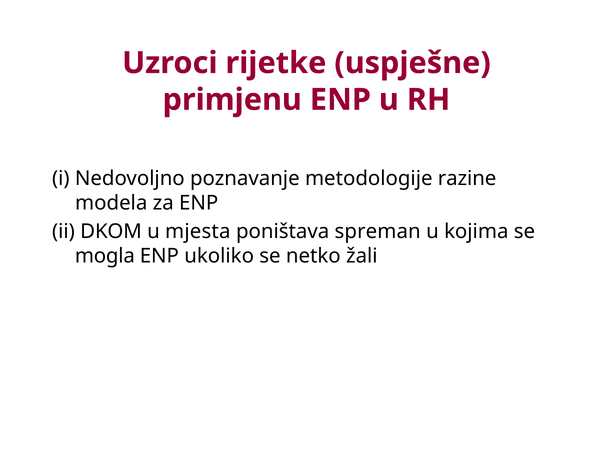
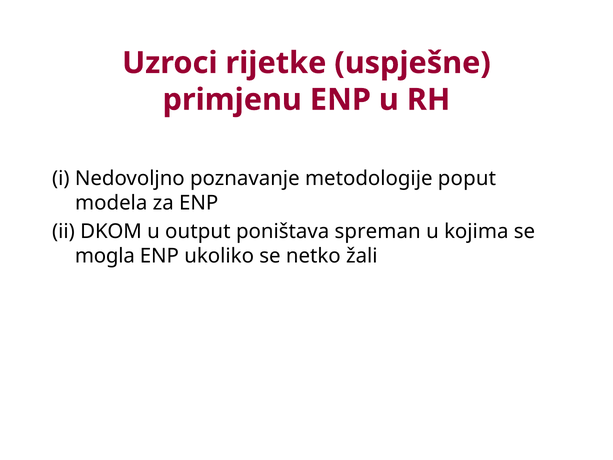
razine: razine -> poput (467, 178)
mjesta: mjesta -> output (198, 231)
